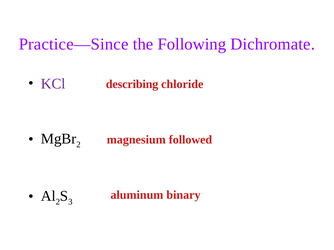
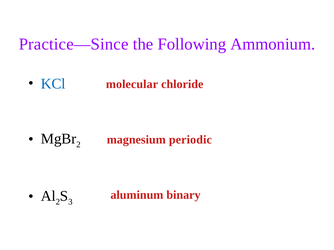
Dichromate: Dichromate -> Ammonium (273, 44)
KCl colour: purple -> blue (53, 84)
describing: describing -> molecular (132, 84)
followed: followed -> periodic (190, 140)
